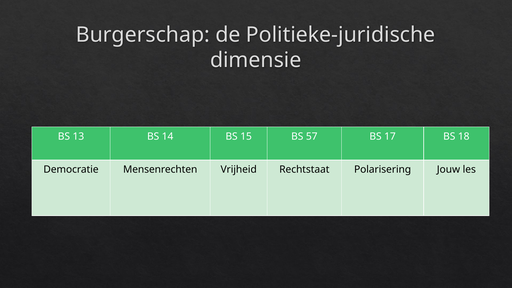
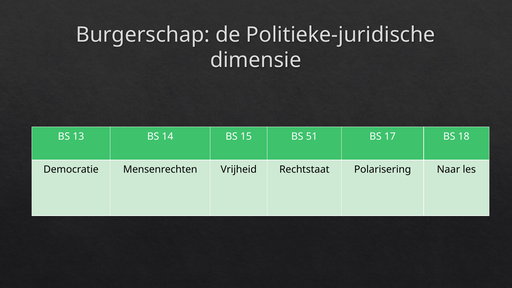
57: 57 -> 51 (312, 136)
Jouw: Jouw -> Naar (448, 169)
